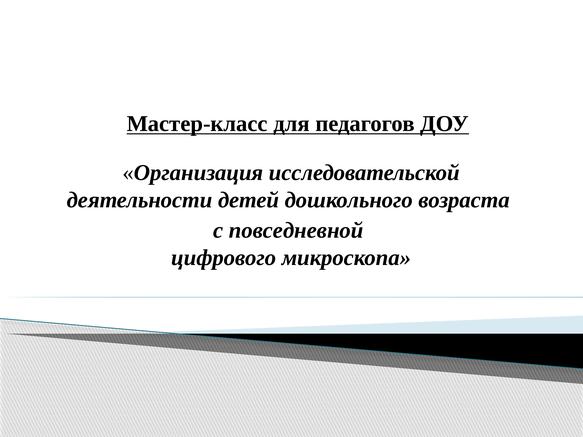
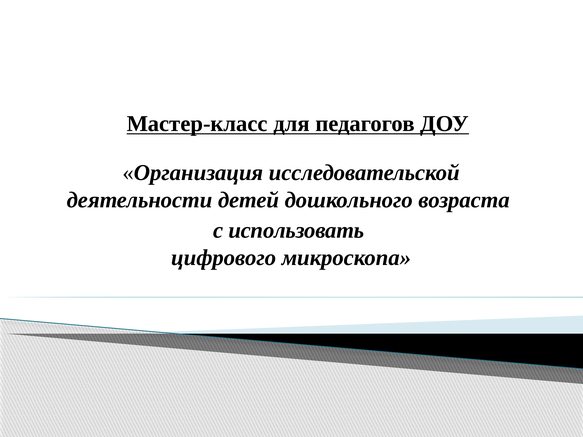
повседневной: повседневной -> использовать (296, 231)
